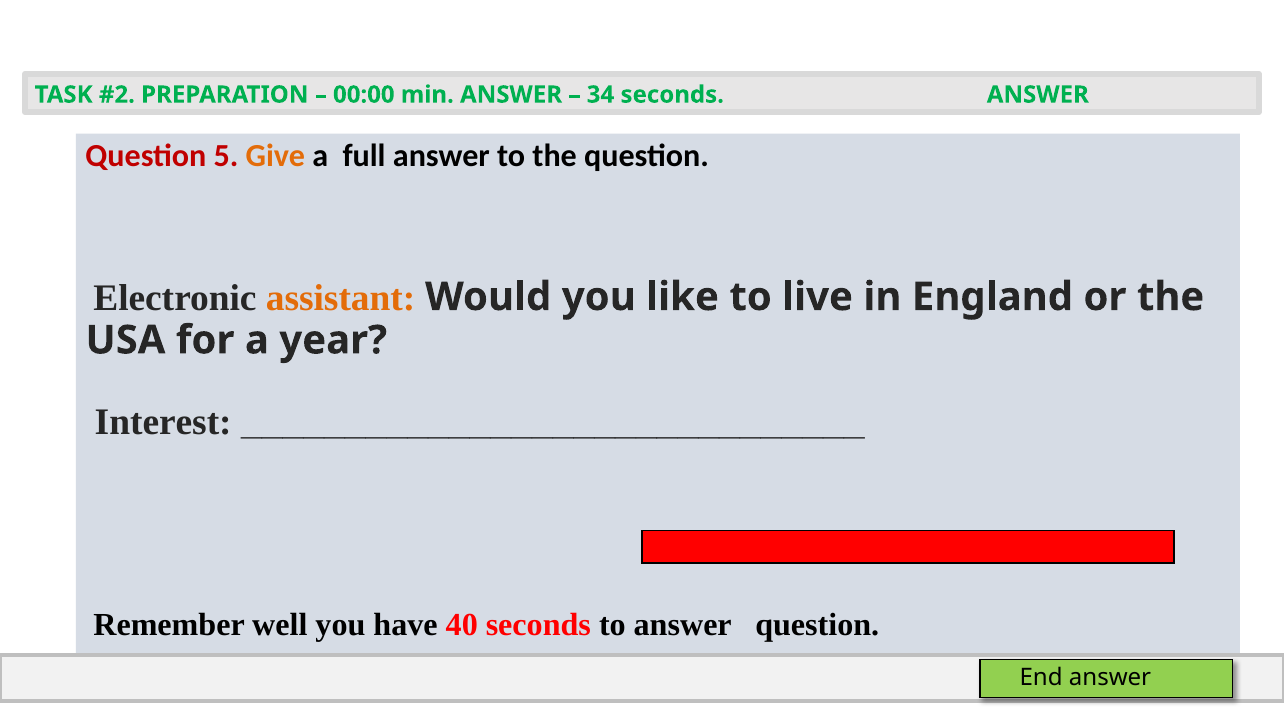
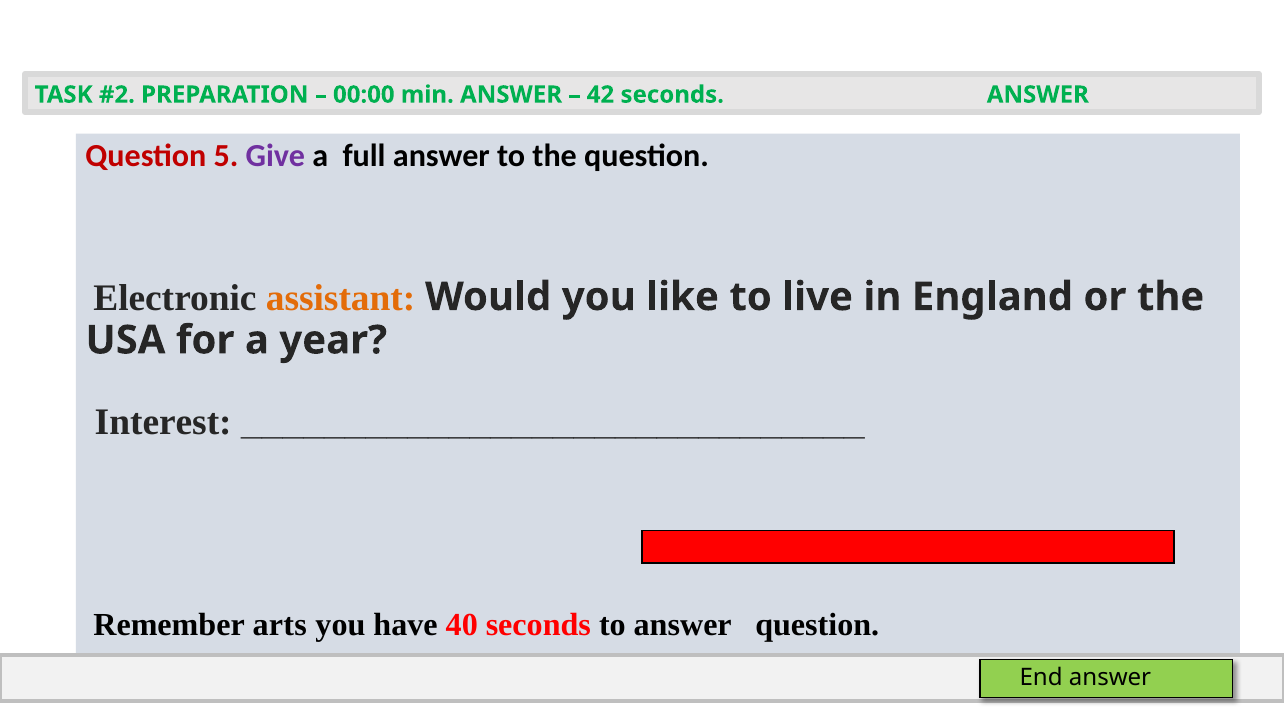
34: 34 -> 42 (600, 95)
Give colour: orange -> purple (275, 156)
well: well -> arts (280, 625)
